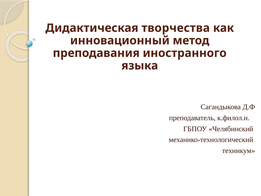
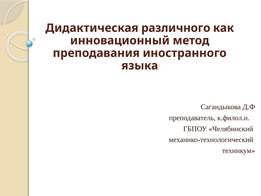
творчества: творчества -> различного (176, 28)
